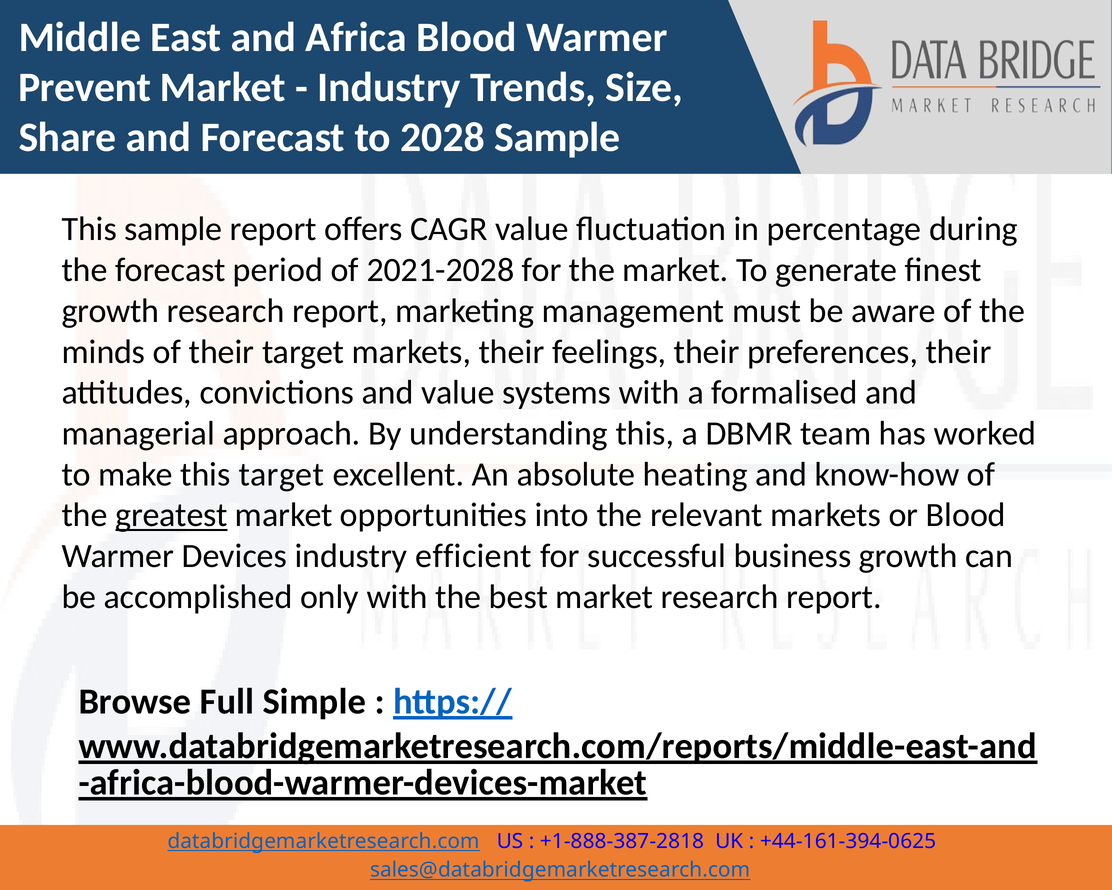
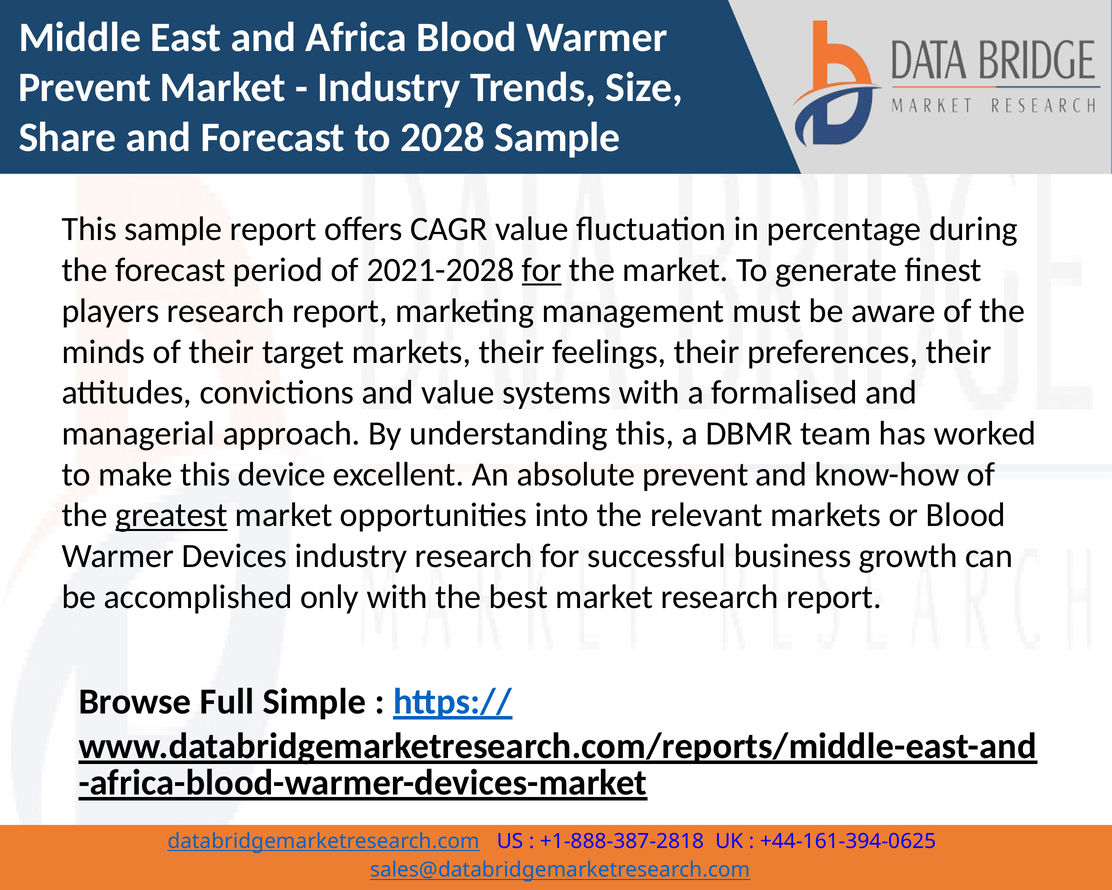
for underline: none -> present (542, 270)
growth: growth -> players (110, 311)
this target: target -> device (282, 474)
absolute heating: heating -> prevent (695, 474)
industry efficient: efficient -> research (474, 556)
